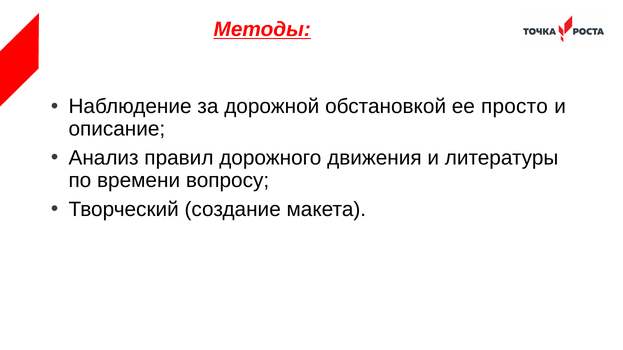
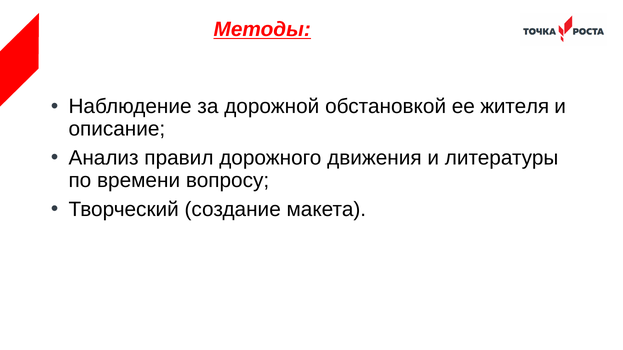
просто: просто -> жителя (515, 107)
